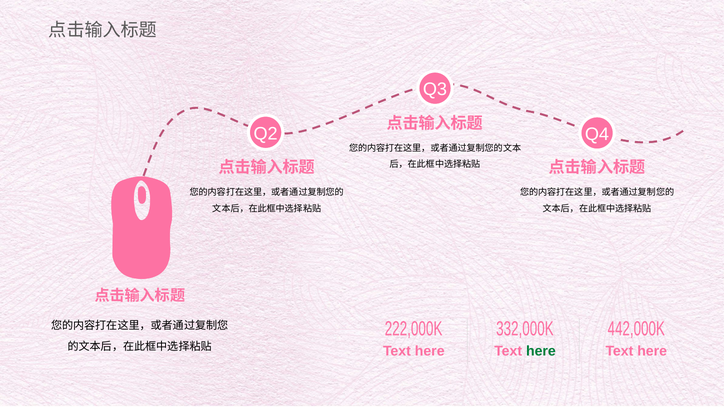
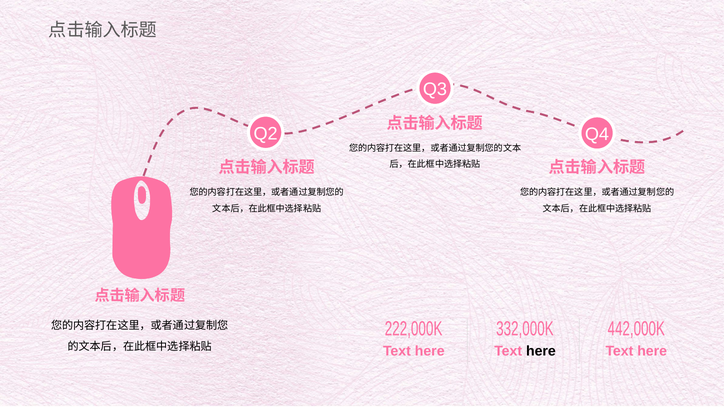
here colour: green -> black (541, 351)
